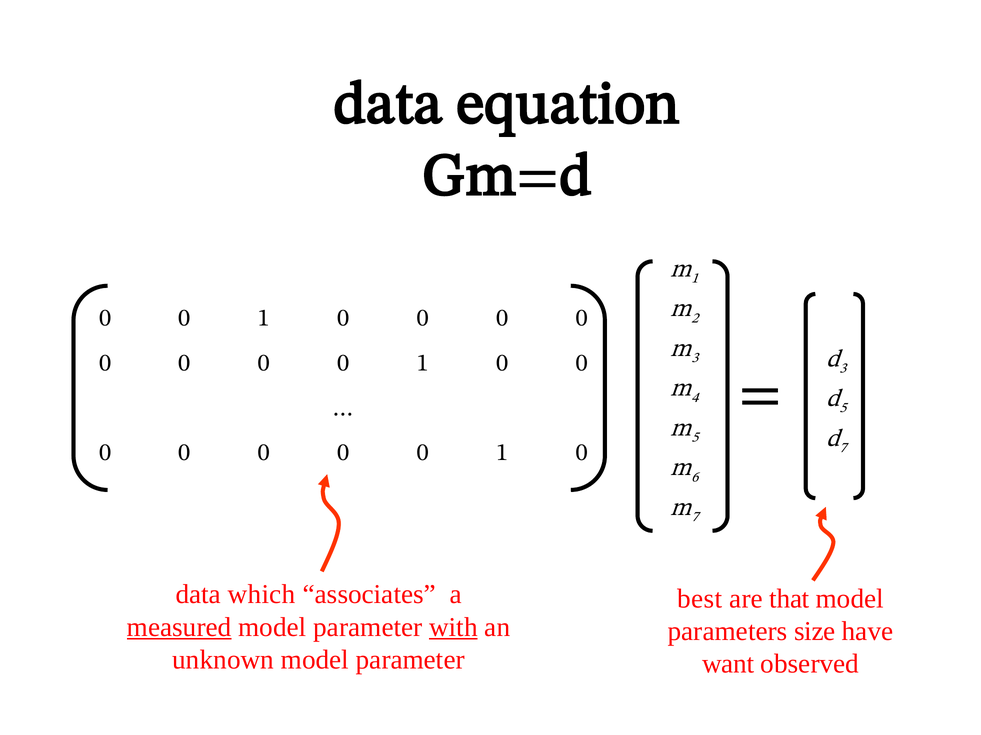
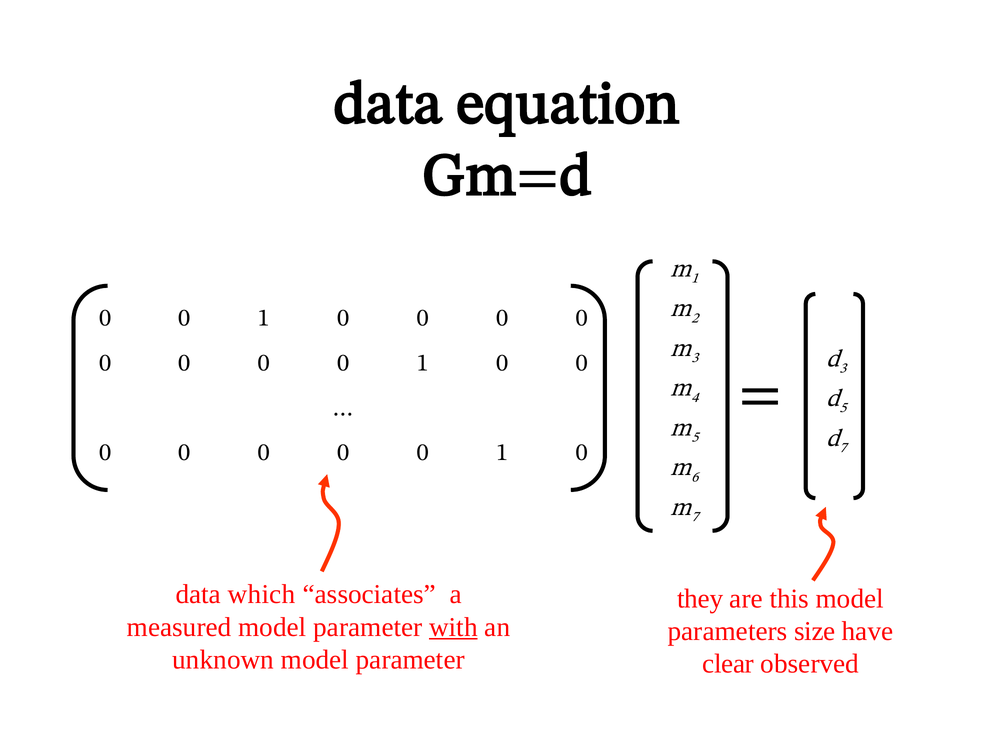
best: best -> they (700, 599)
that: that -> this (789, 599)
measured underline: present -> none (179, 628)
want: want -> clear (728, 665)
